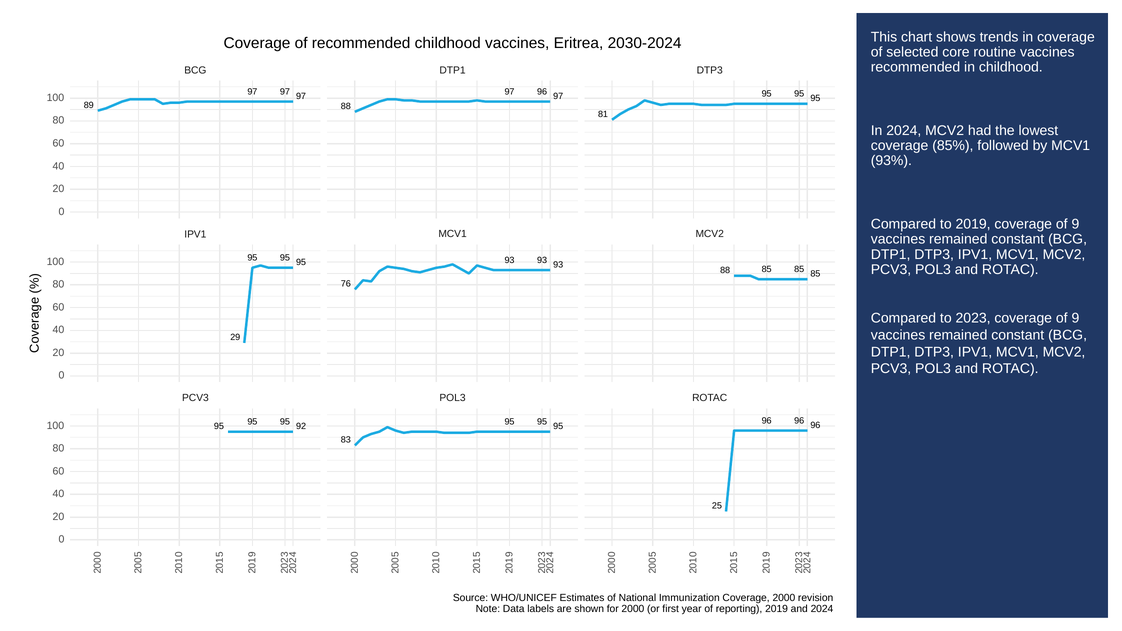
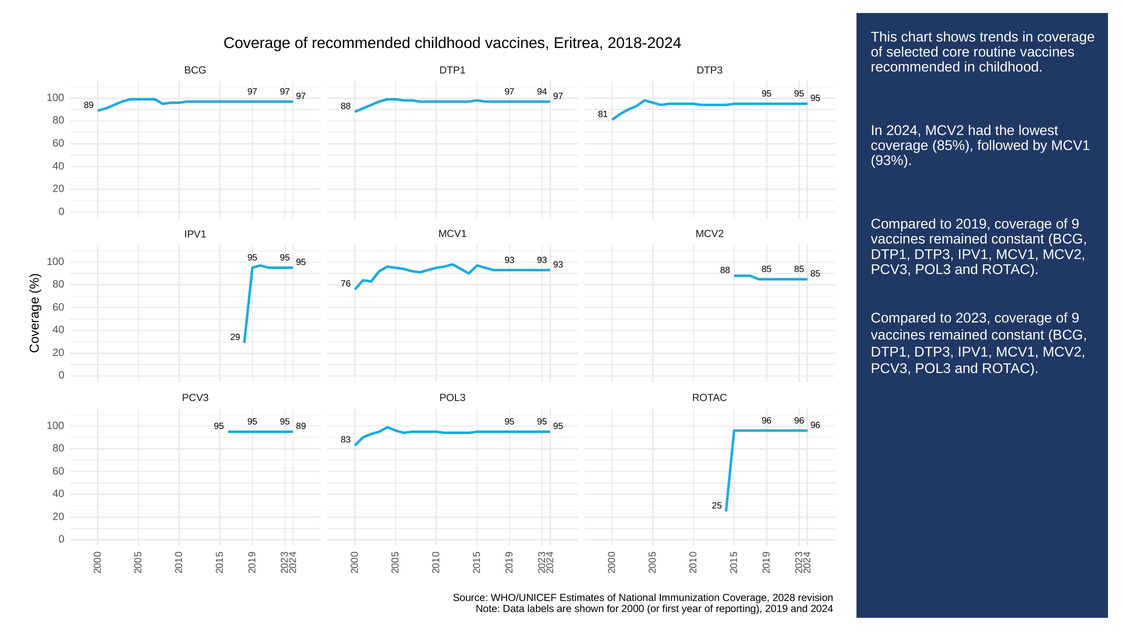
2030-2024: 2030-2024 -> 2018-2024 (645, 43)
97 96: 96 -> 94 (542, 92)
95 92: 92 -> 89 (301, 426)
Coverage 2000: 2000 -> 2028 (784, 598)
